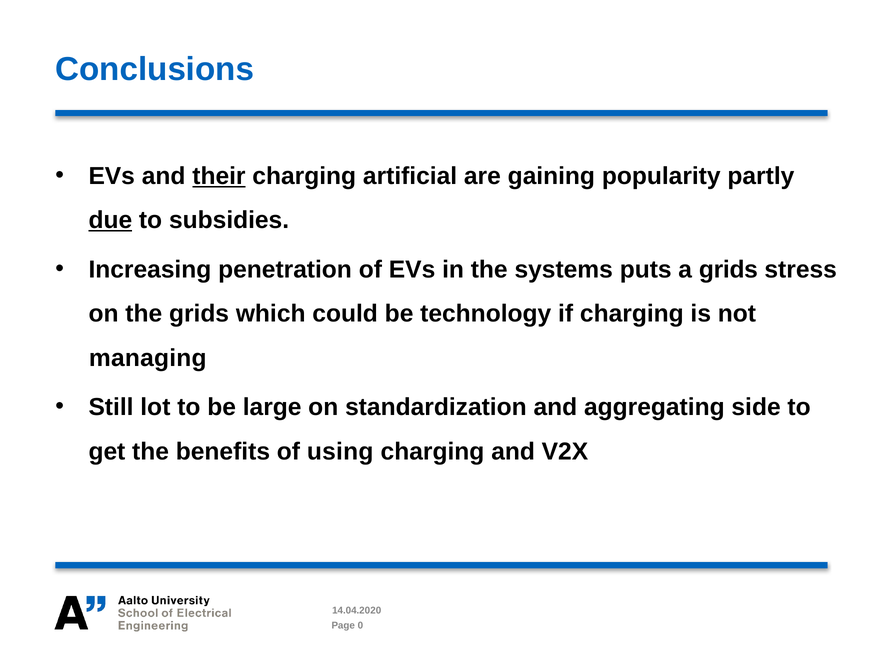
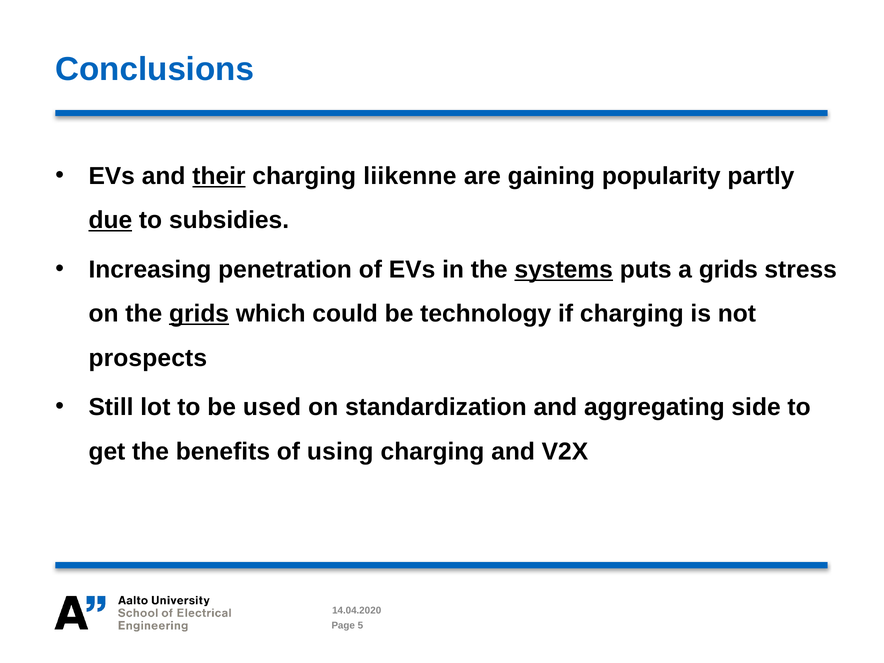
artificial: artificial -> liikenne (410, 176)
systems underline: none -> present (564, 269)
grids underline: none -> present (199, 314)
managing: managing -> prospects (148, 358)
large: large -> used (272, 407)
0: 0 -> 5 (360, 626)
